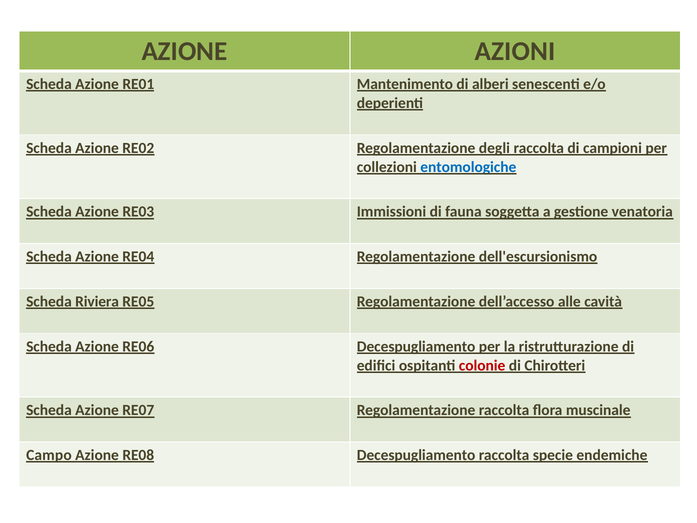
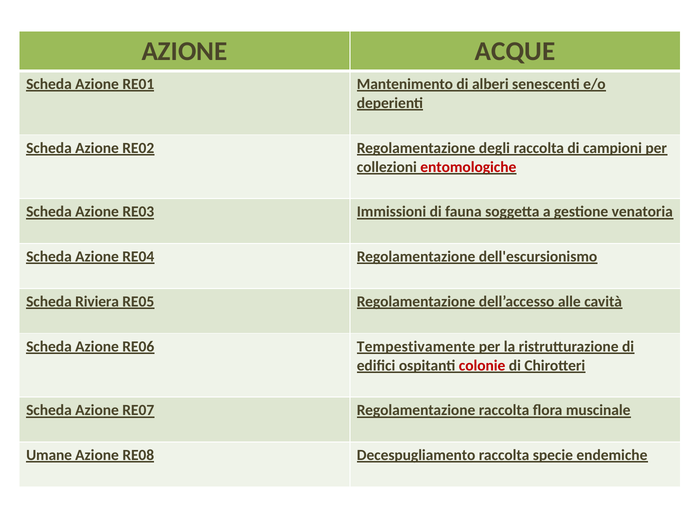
AZIONI: AZIONI -> ACQUE (515, 51)
entomologiche colour: blue -> red (468, 167)
RE06 Decespugliamento: Decespugliamento -> Tempestivamente (416, 346)
Campo: Campo -> Umane (49, 455)
